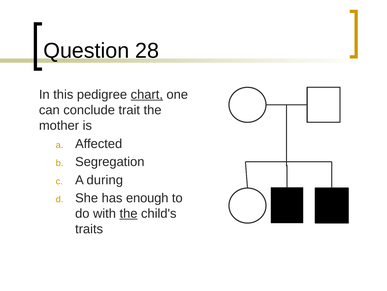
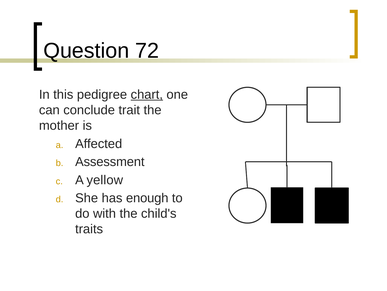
28: 28 -> 72 (147, 51)
Segregation: Segregation -> Assessment (110, 161)
during: during -> yellow (105, 180)
the underline: present -> none (129, 213)
